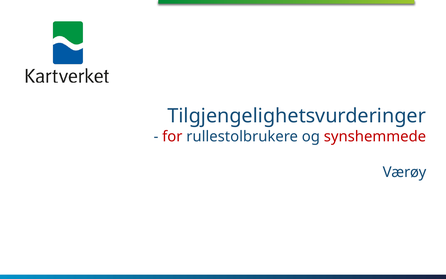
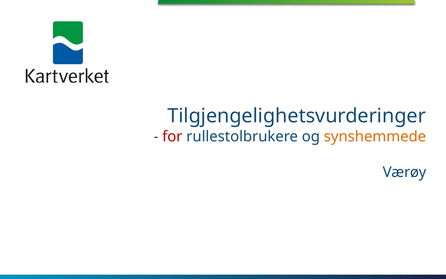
synshemmede colour: red -> orange (375, 136)
